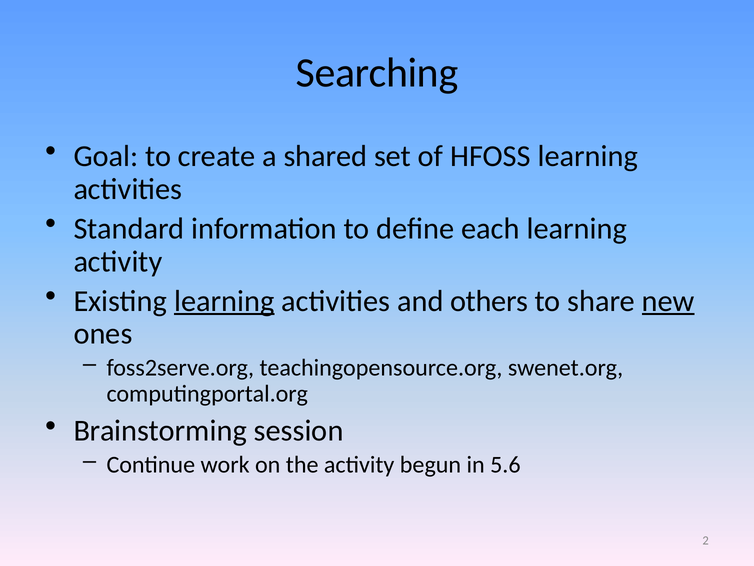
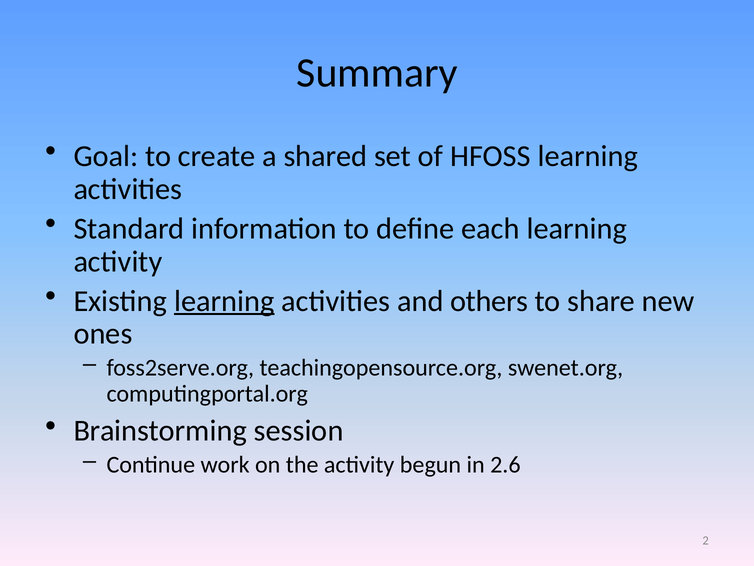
Searching: Searching -> Summary (377, 73)
new underline: present -> none (668, 301)
5.6: 5.6 -> 2.6 (505, 464)
